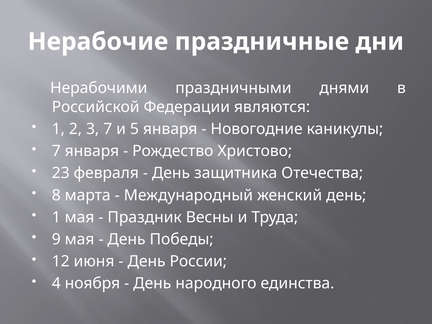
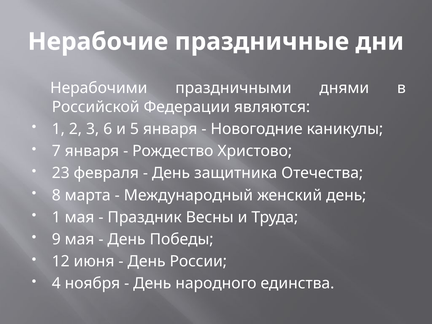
3 7: 7 -> 6 (108, 129)
